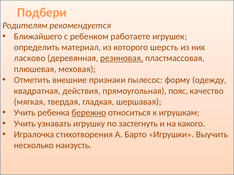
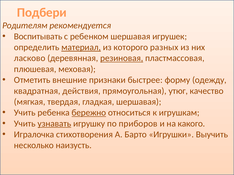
Ближайшего: Ближайшего -> Воспитывать (38, 36)
ребенком работаете: работаете -> шершавая (130, 36)
материал underline: none -> present (81, 47)
шерсть: шерсть -> разных (164, 47)
пылесос: пылесос -> быстрее (145, 80)
пояс: пояс -> утюг (178, 91)
узнавать underline: none -> present (54, 124)
застегнуть: застегнуть -> приборов (138, 124)
